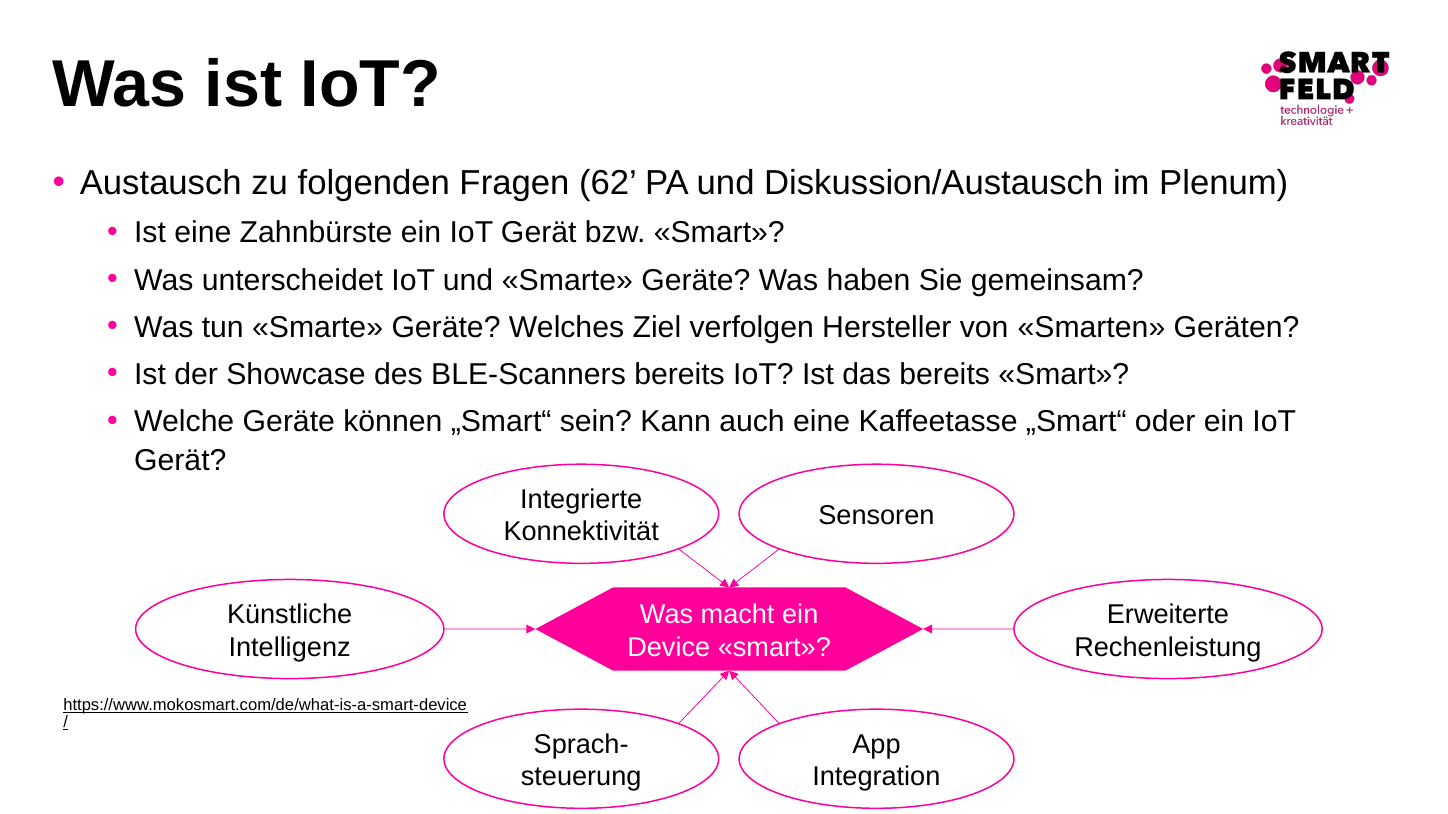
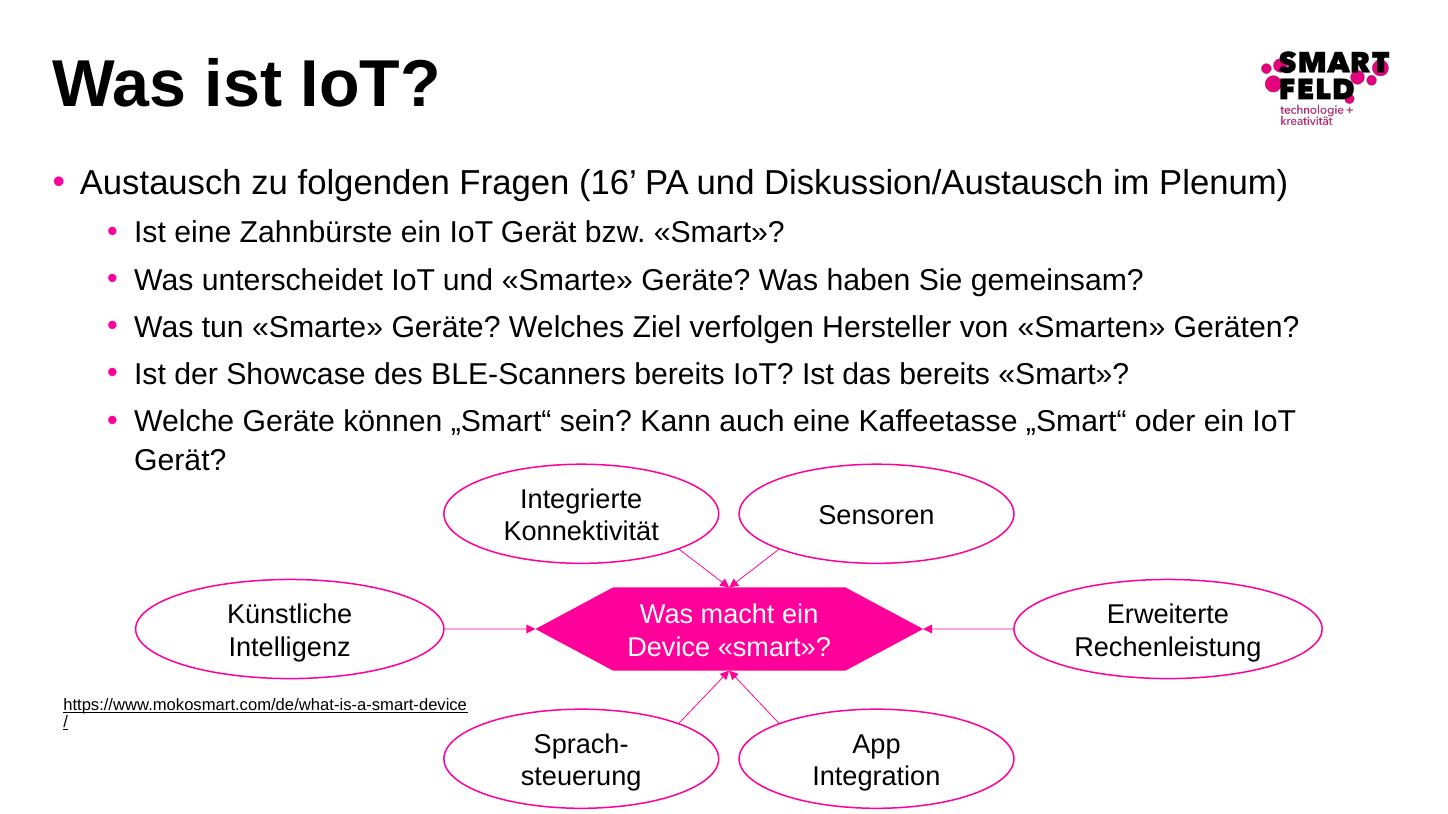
62: 62 -> 16 (608, 184)
